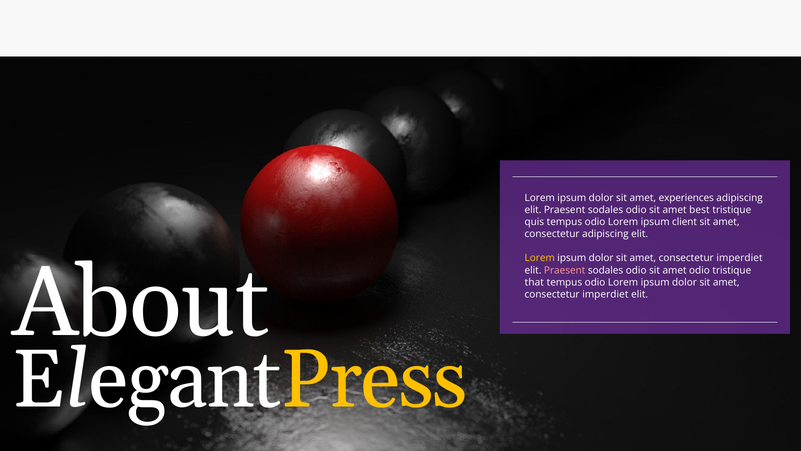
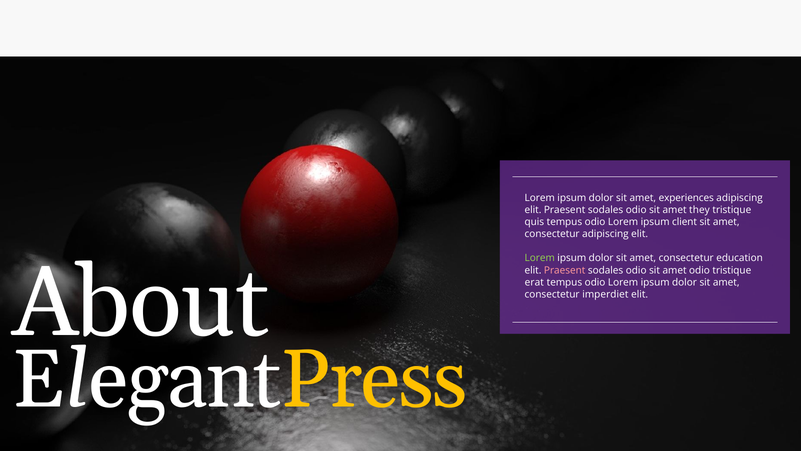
best: best -> they (699, 210)
Lorem colour: yellow -> light green (540, 258)
imperdiet: imperdiet -> education (740, 258)
that: that -> erat (534, 282)
